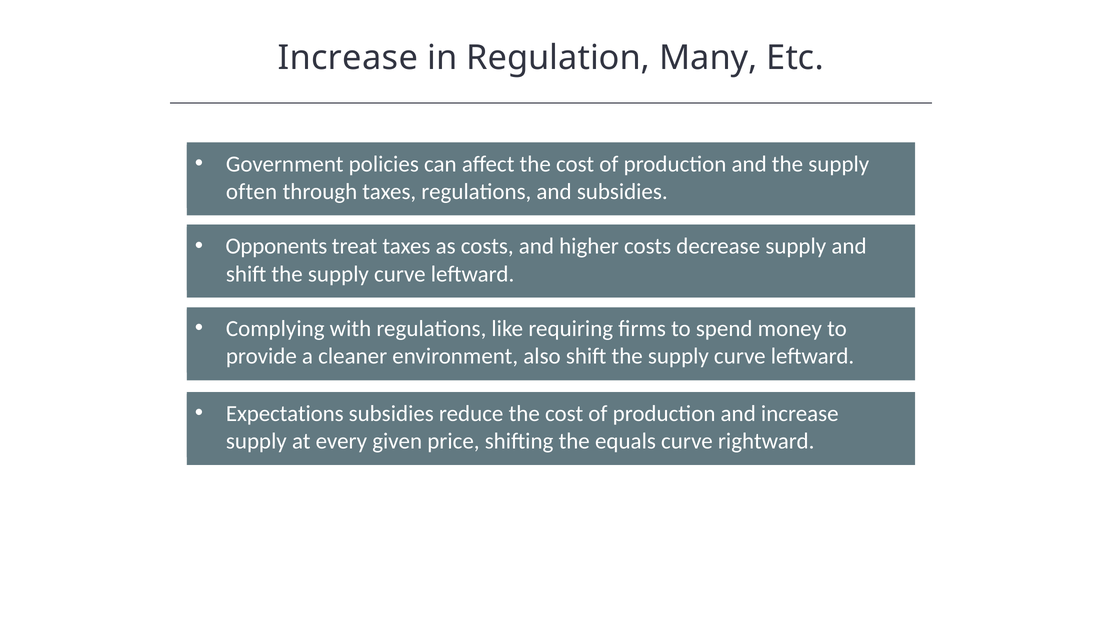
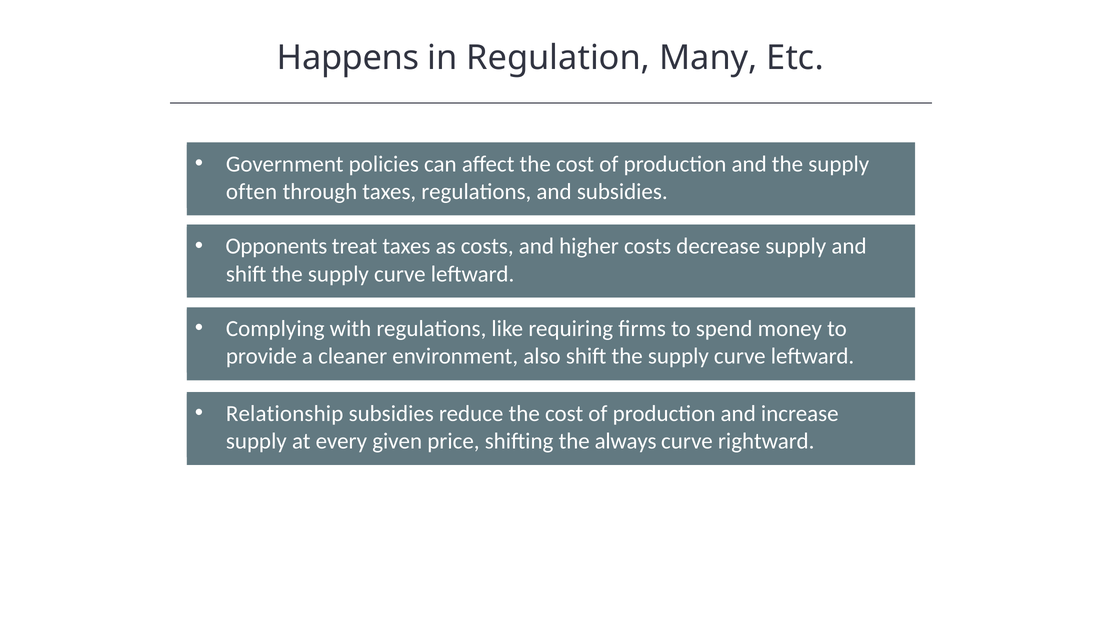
Increase: Increase -> Happens (348, 58)
Expectations: Expectations -> Relationship (285, 413)
equals: equals -> always (626, 441)
